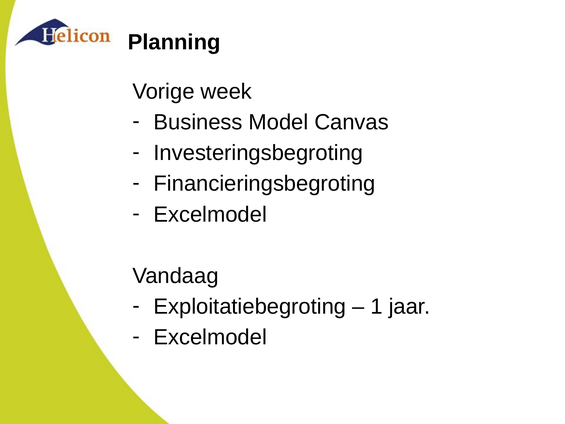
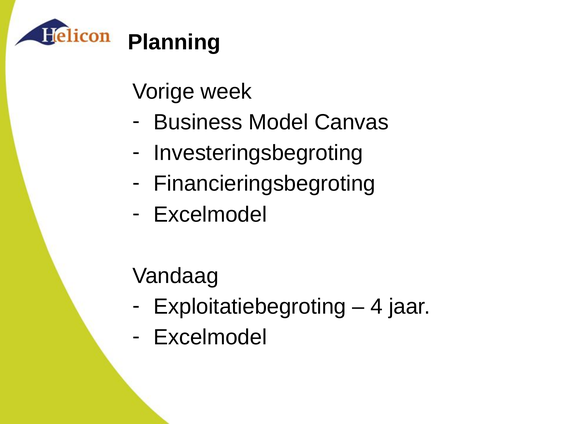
1: 1 -> 4 (377, 306)
